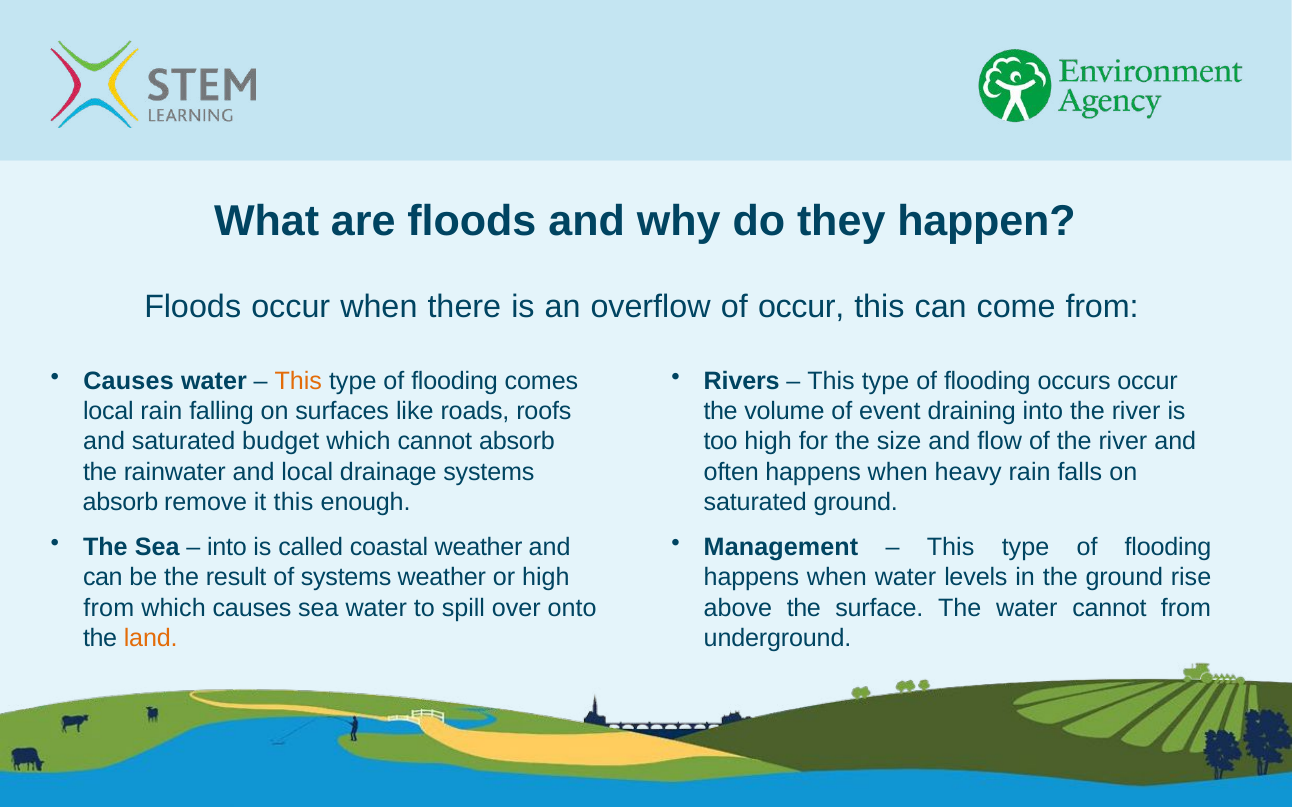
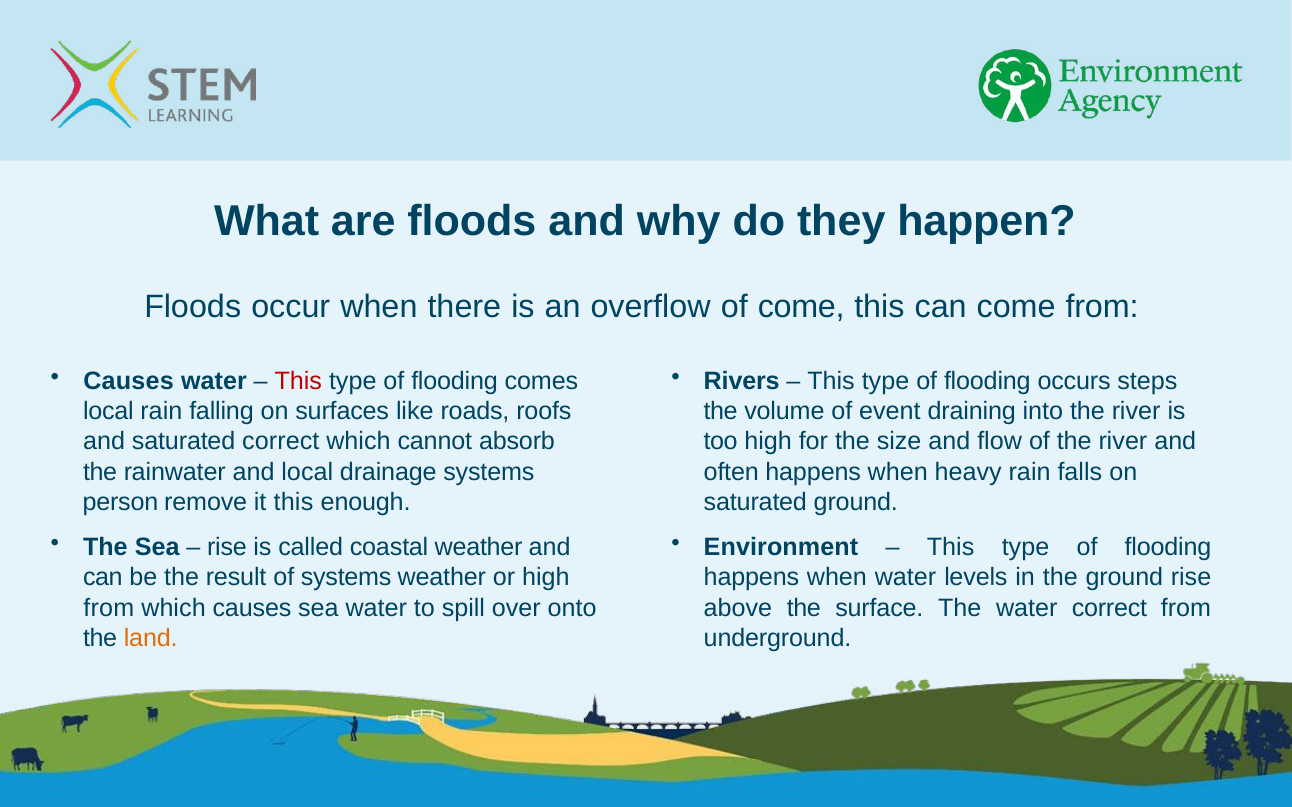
of occur: occur -> come (801, 306)
This colour: orange -> red (298, 381)
occurs occur: occur -> steps (1147, 381)
saturated budget: budget -> correct (281, 441)
absorb: absorb -> person (120, 502)
into: into -> rise (227, 547)
Management: Management -> Environment (781, 547)
water cannot: cannot -> correct (1109, 608)
